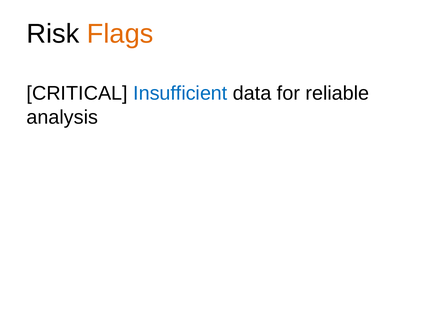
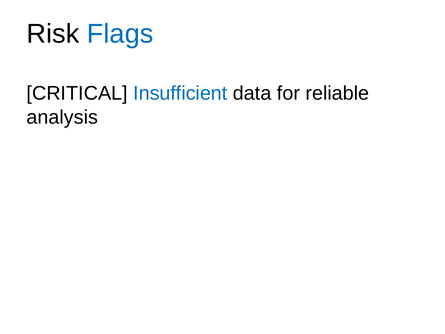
Flags colour: orange -> blue (120, 34)
